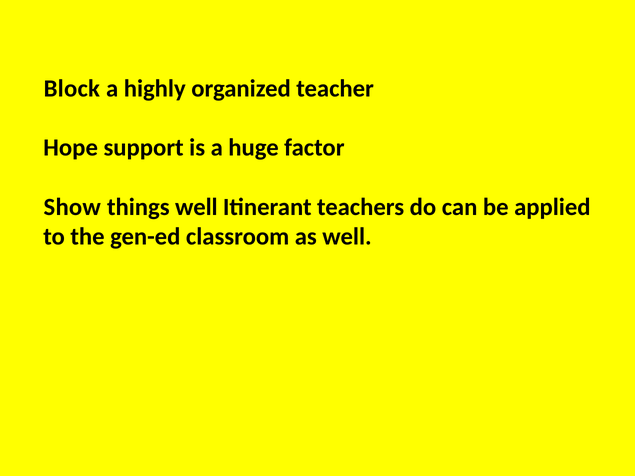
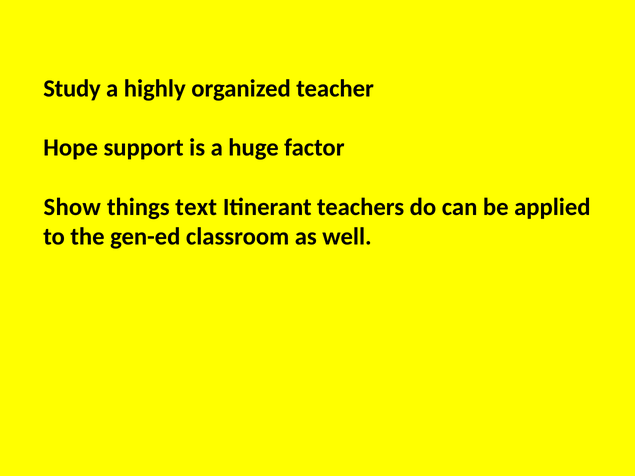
Block: Block -> Study (72, 88)
things well: well -> text (196, 207)
